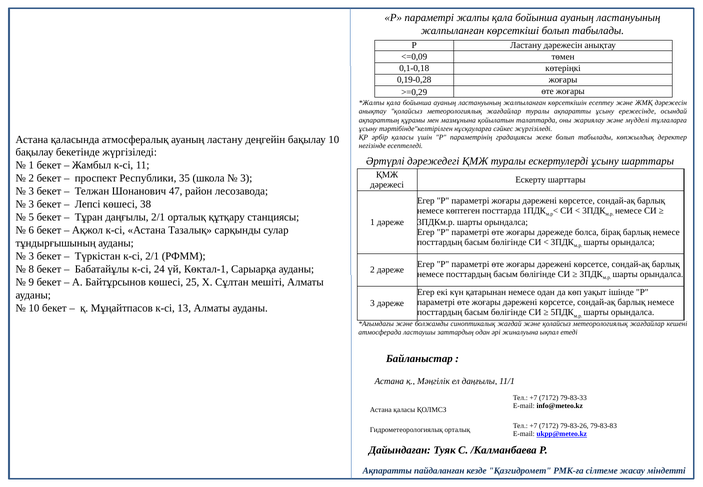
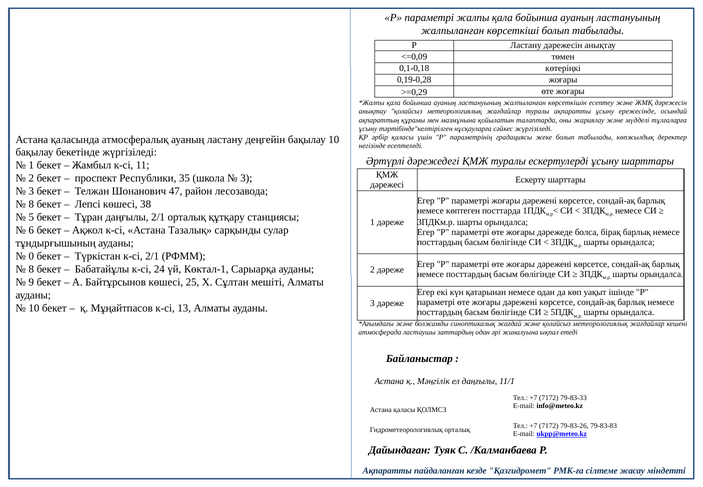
3: 3 -> 8 (31, 204)
3: 3 -> 0 (31, 256)
